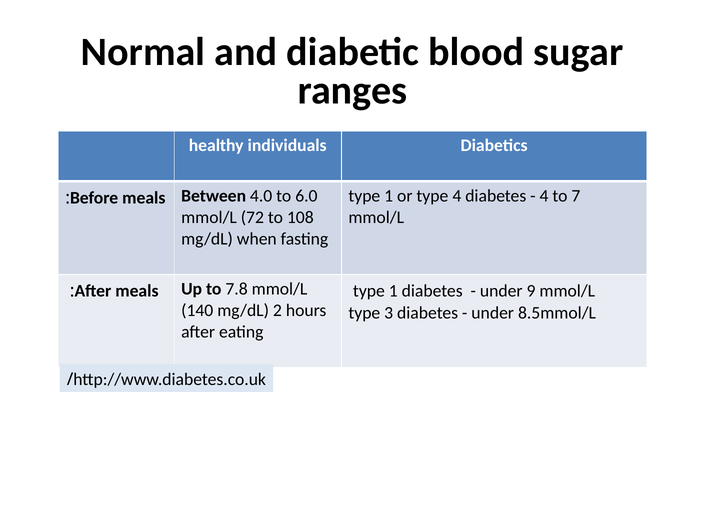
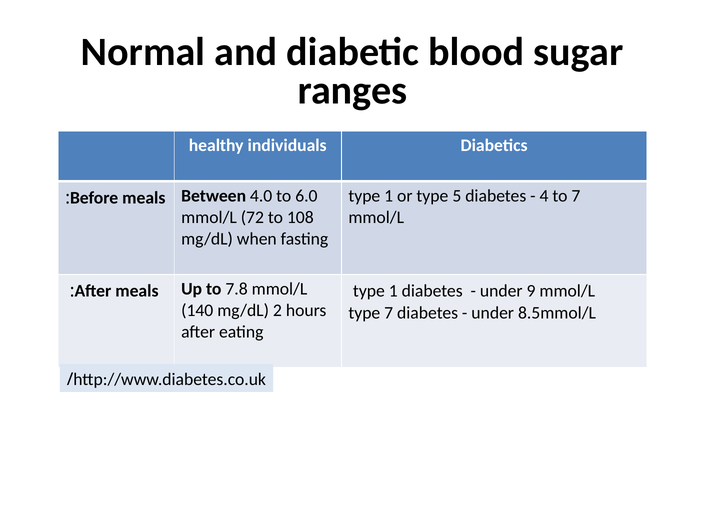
type 4: 4 -> 5 (457, 196)
type 3: 3 -> 7 (389, 313)
